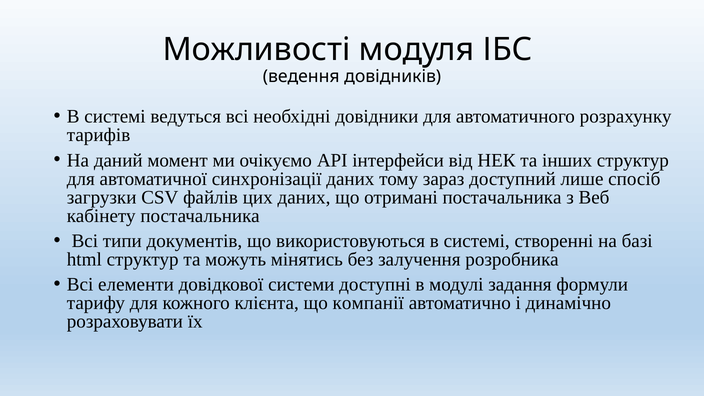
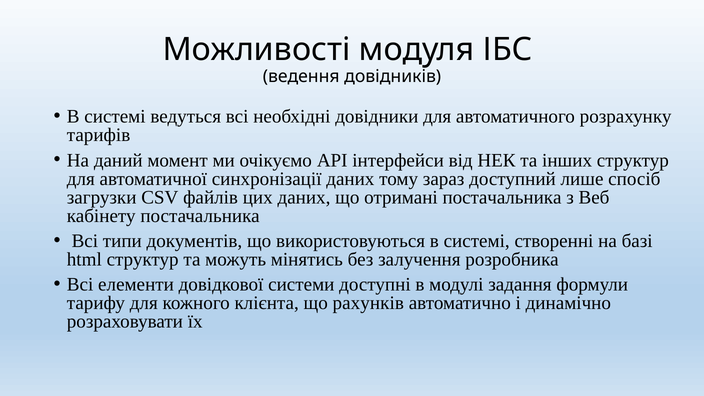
компанії: компанії -> рахунків (368, 303)
